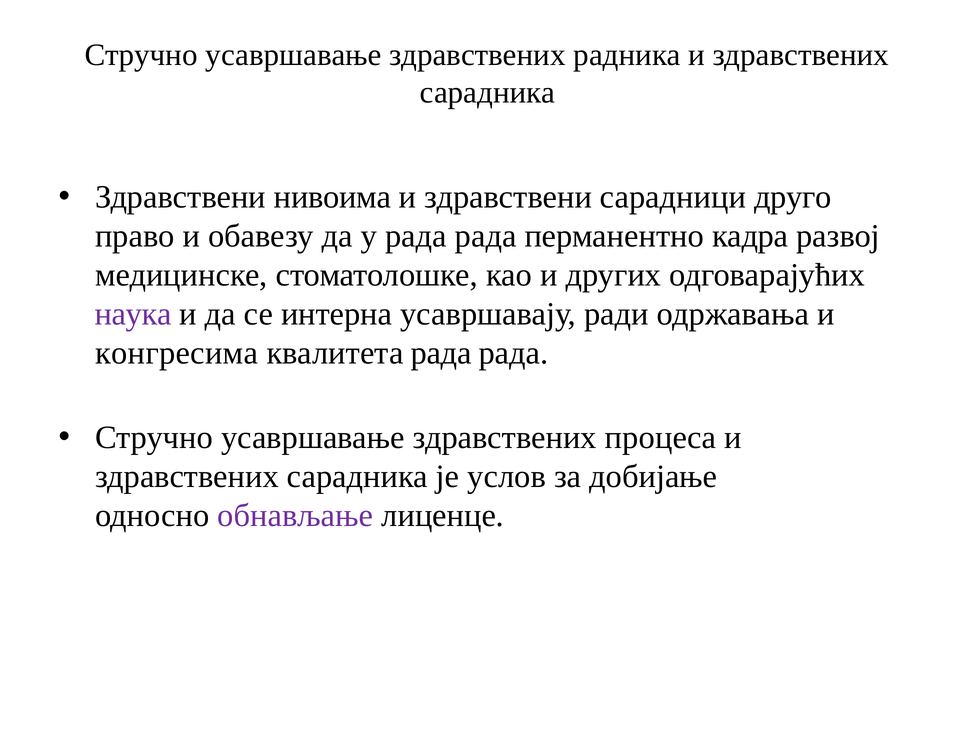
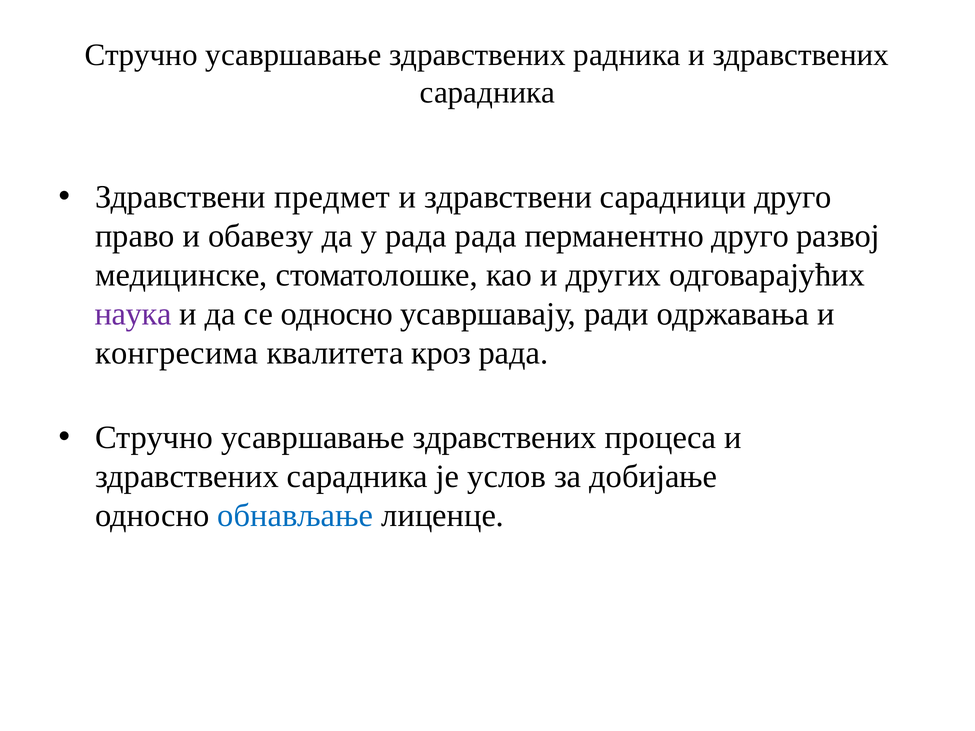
нивоима: нивоима -> предмет (332, 197)
перманентно кадра: кадра -> друго (750, 236)
се интерна: интерна -> односно (337, 314)
квалитета рада: рада -> кроз (441, 353)
обнављање colour: purple -> blue (295, 516)
